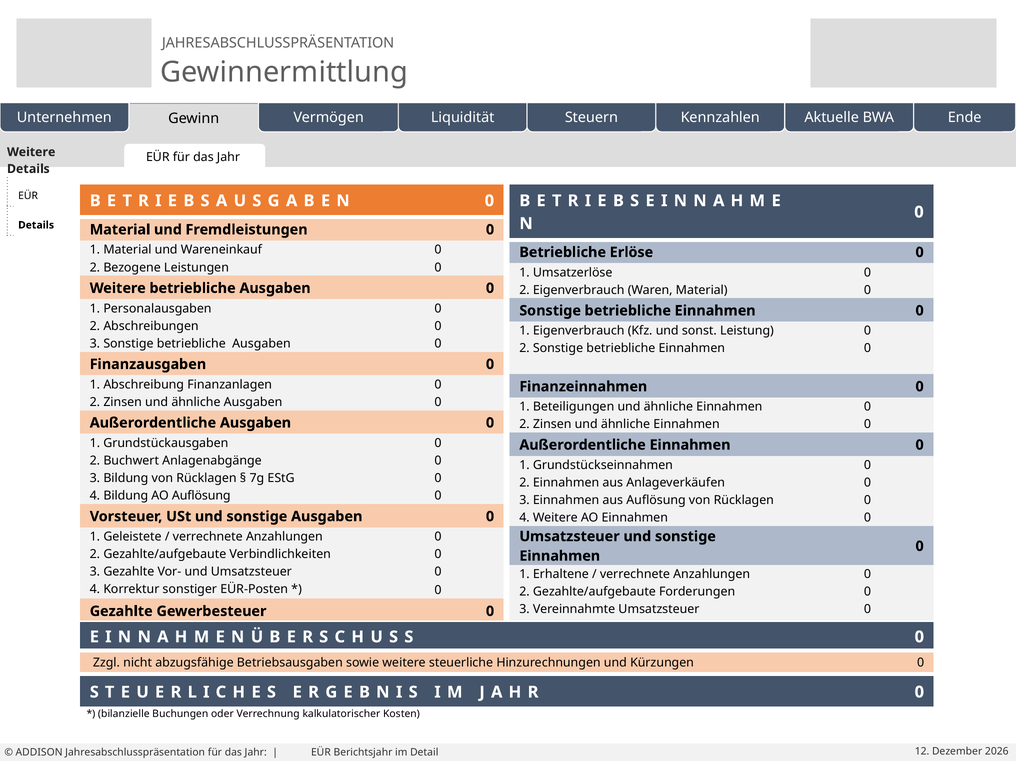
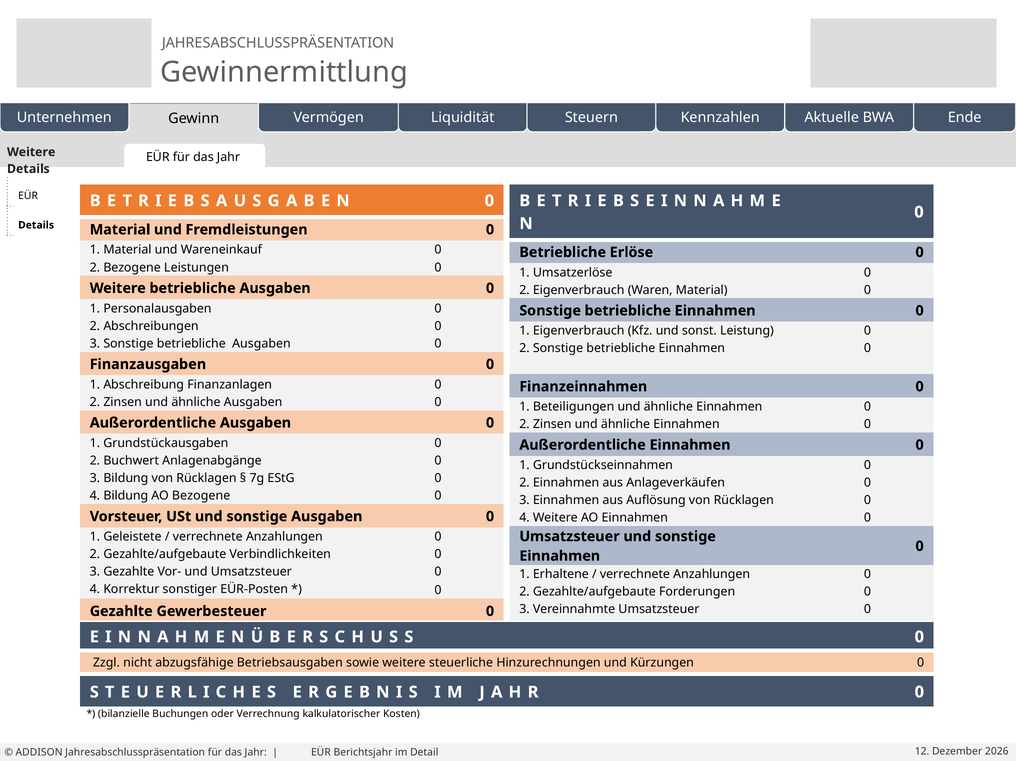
AO Auflösung: Auflösung -> Bezogene (201, 496)
